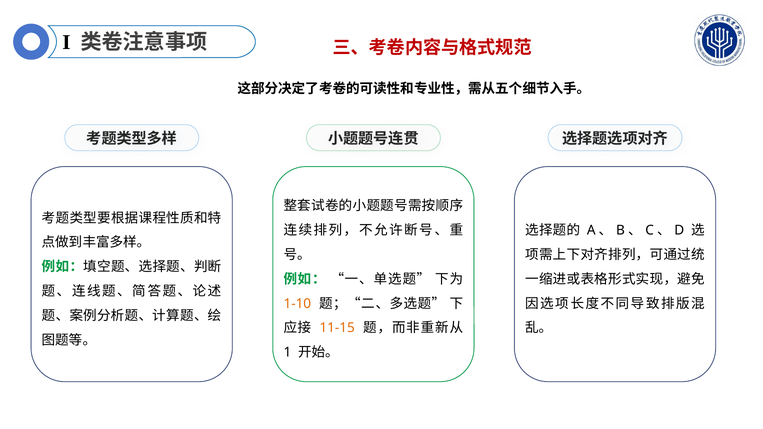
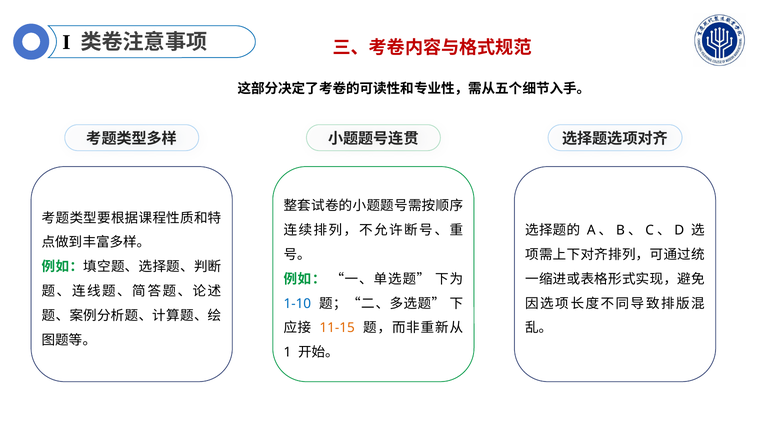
1-10 colour: orange -> blue (297, 304)
